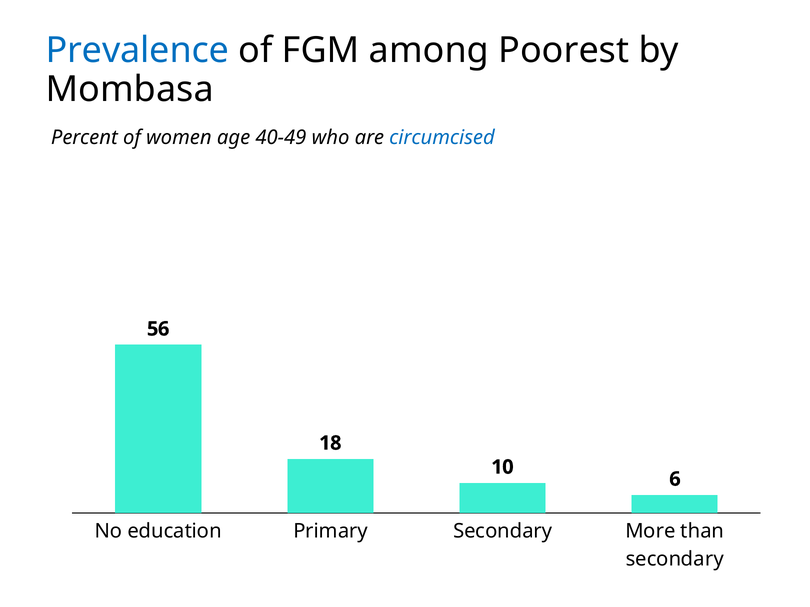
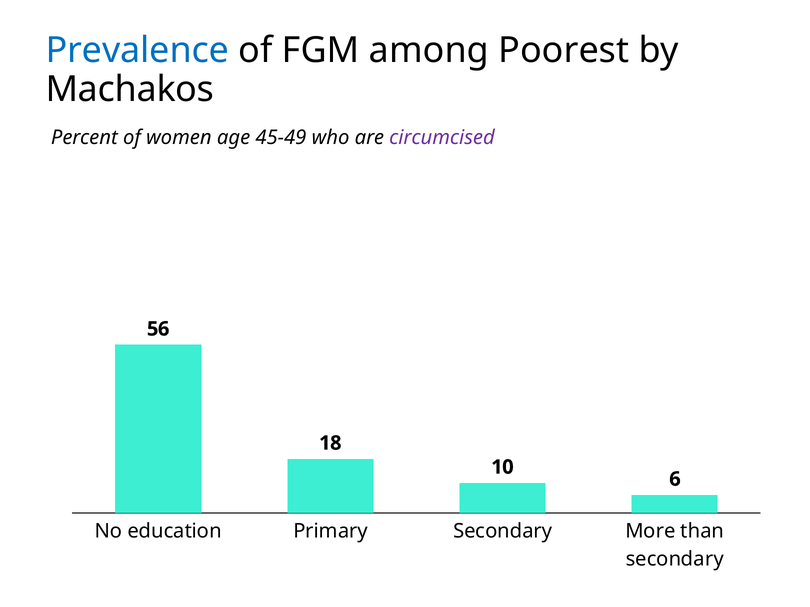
Mombasa: Mombasa -> Machakos (130, 89)
40-49: 40-49 -> 45-49 (281, 138)
circumcised colour: blue -> purple (442, 138)
